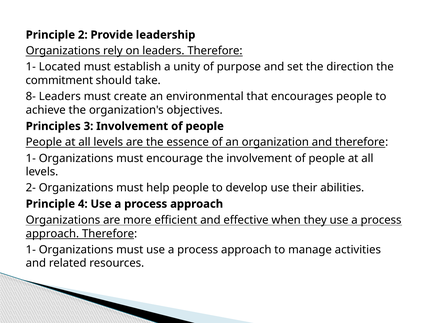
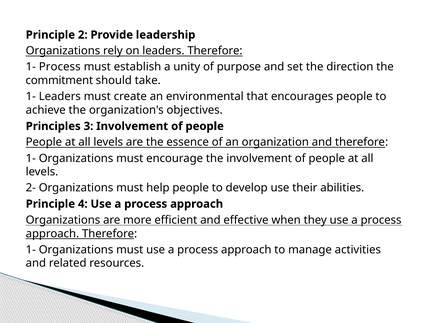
1- Located: Located -> Process (60, 67)
8-: 8- -> 1- (31, 96)
